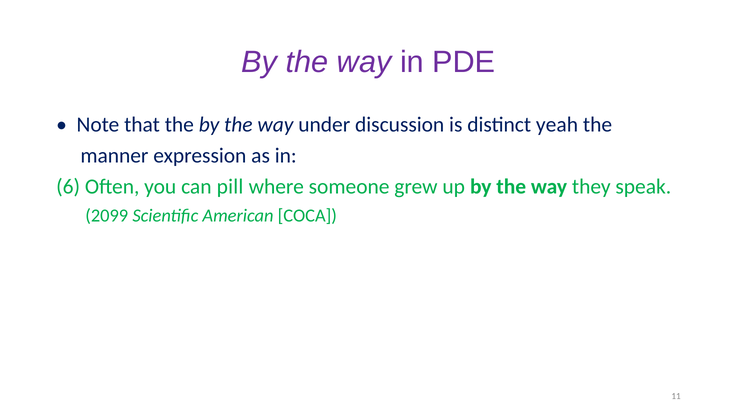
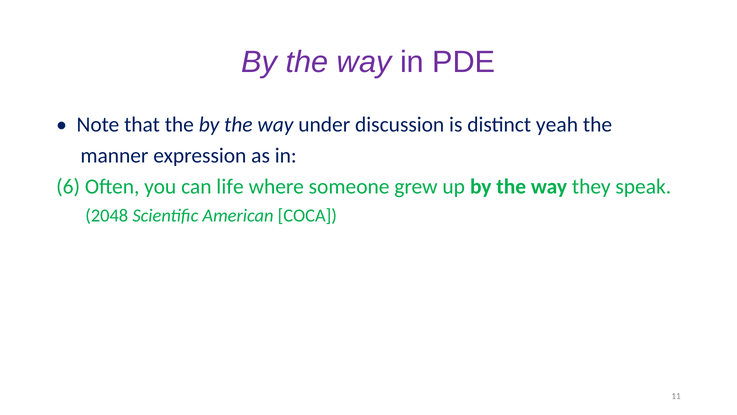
pill: pill -> life (230, 186)
2099: 2099 -> 2048 (107, 216)
